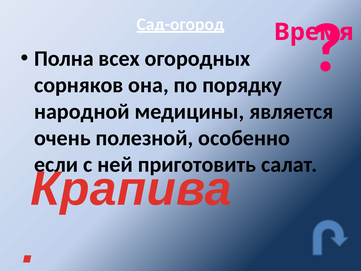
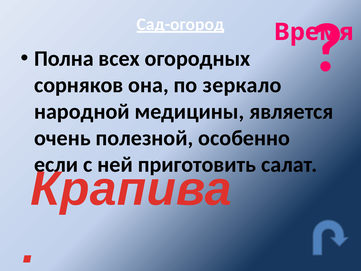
порядку: порядку -> зеркало (242, 85)
